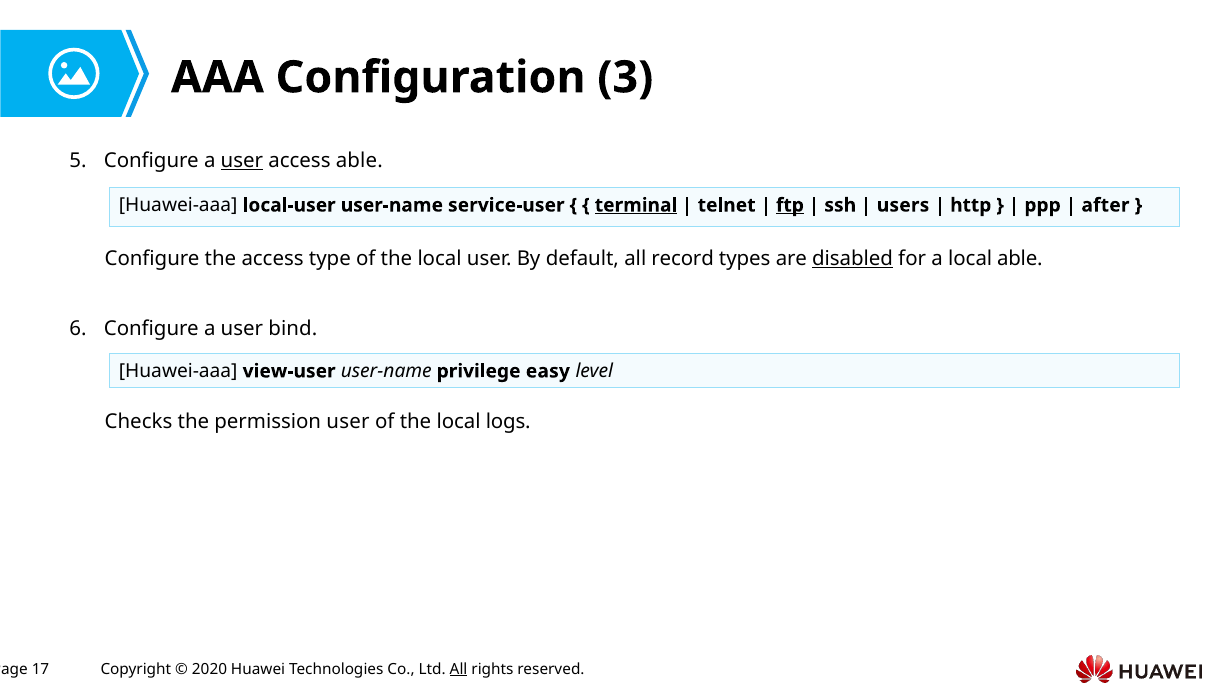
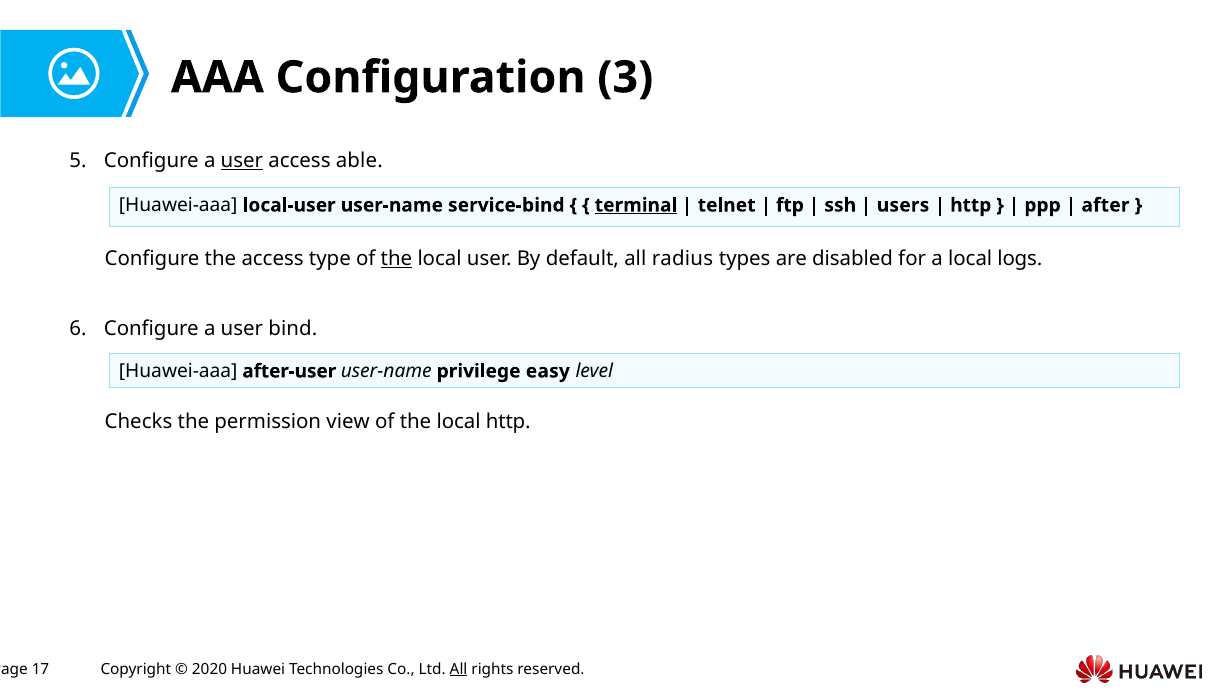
service-user: service-user -> service-bind (506, 205)
ftp underline: present -> none (790, 205)
the underline: none -> present (396, 259)
record: record -> radius (682, 259)
disabled underline: present -> none (853, 259)
local able: able -> logs (1020, 259)
view-user: view-user -> after-user (289, 371)
permission user: user -> view (348, 422)
local logs: logs -> http (508, 422)
